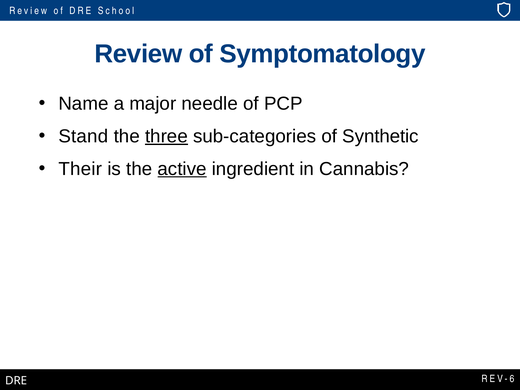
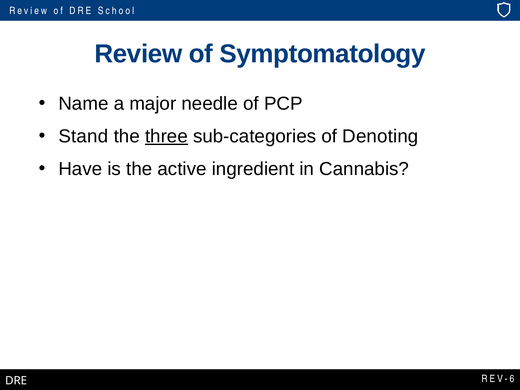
Synthetic: Synthetic -> Denoting (380, 136)
Their: Their -> Have (80, 169)
active underline: present -> none (182, 169)
